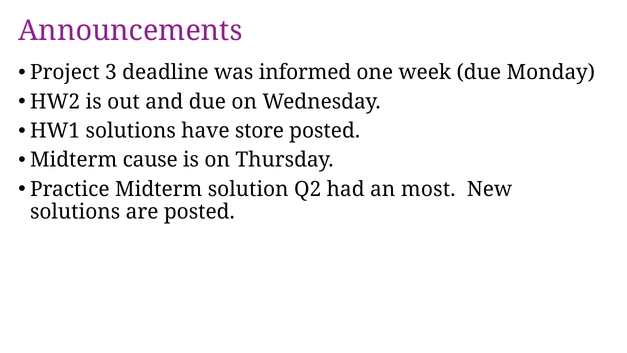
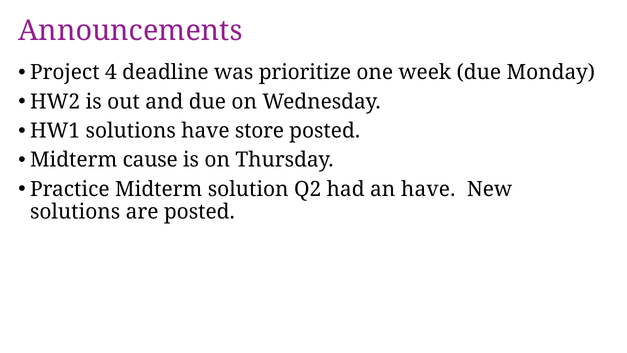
3: 3 -> 4 (111, 73)
informed: informed -> prioritize (305, 73)
an most: most -> have (428, 189)
